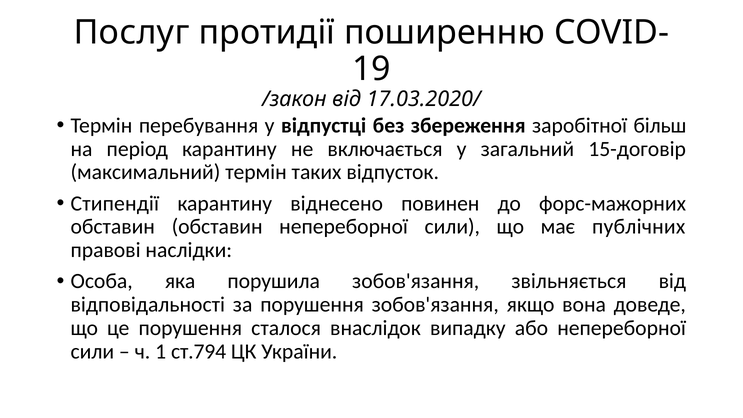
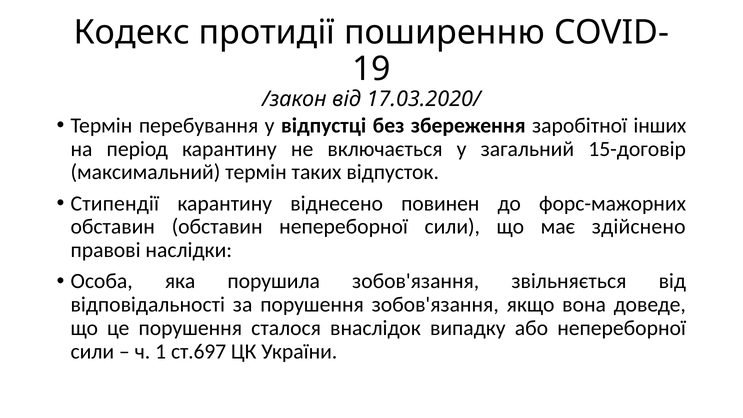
Послуг: Послуг -> Кодекс (132, 32)
більш: більш -> інших (660, 126)
публічних: публічних -> здійснено (639, 227)
ст.794: ст.794 -> ст.697 (199, 351)
